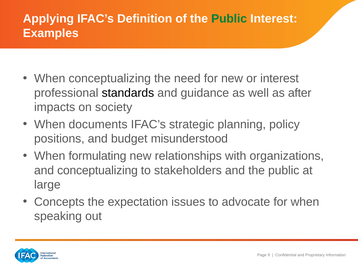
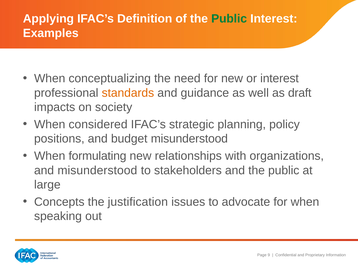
standards colour: black -> orange (128, 93)
after: after -> draft (300, 93)
documents: documents -> considered (98, 124)
and conceptualizing: conceptualizing -> misunderstood (97, 170)
expectation: expectation -> justification (138, 202)
